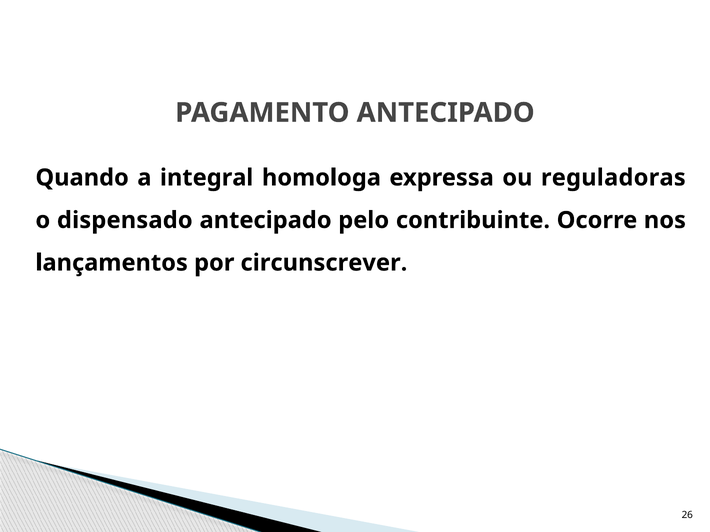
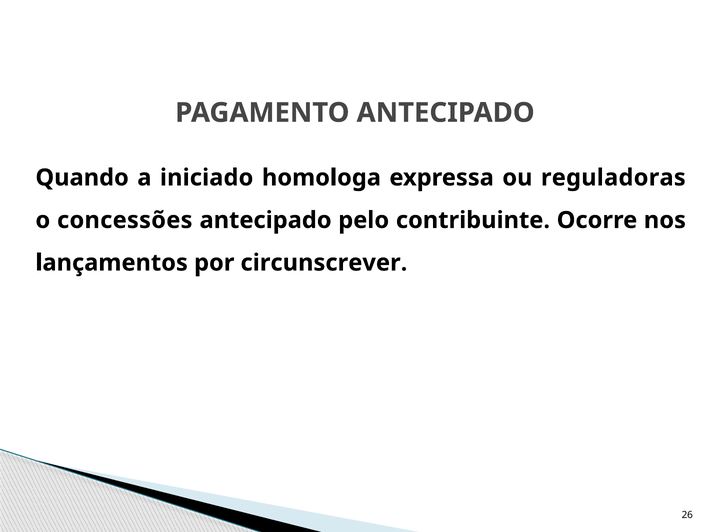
integral: integral -> iniciado (207, 178)
dispensado: dispensado -> concessões (125, 220)
